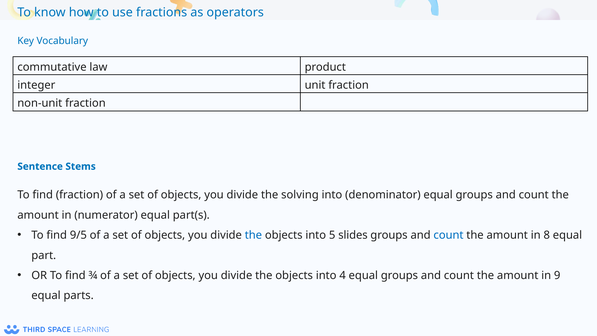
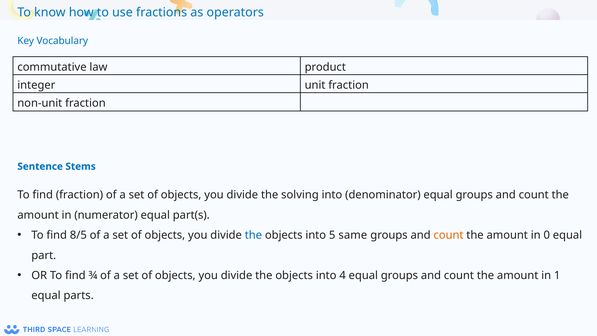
9/5: 9/5 -> 8/5 (78, 235)
slides: slides -> same (353, 235)
count colour: blue -> orange (448, 235)
8: 8 -> 0 (547, 235)
9: 9 -> 1 (557, 275)
